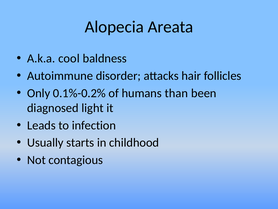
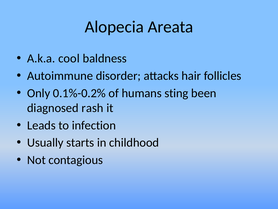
than: than -> sting (176, 93)
light: light -> rash (93, 108)
